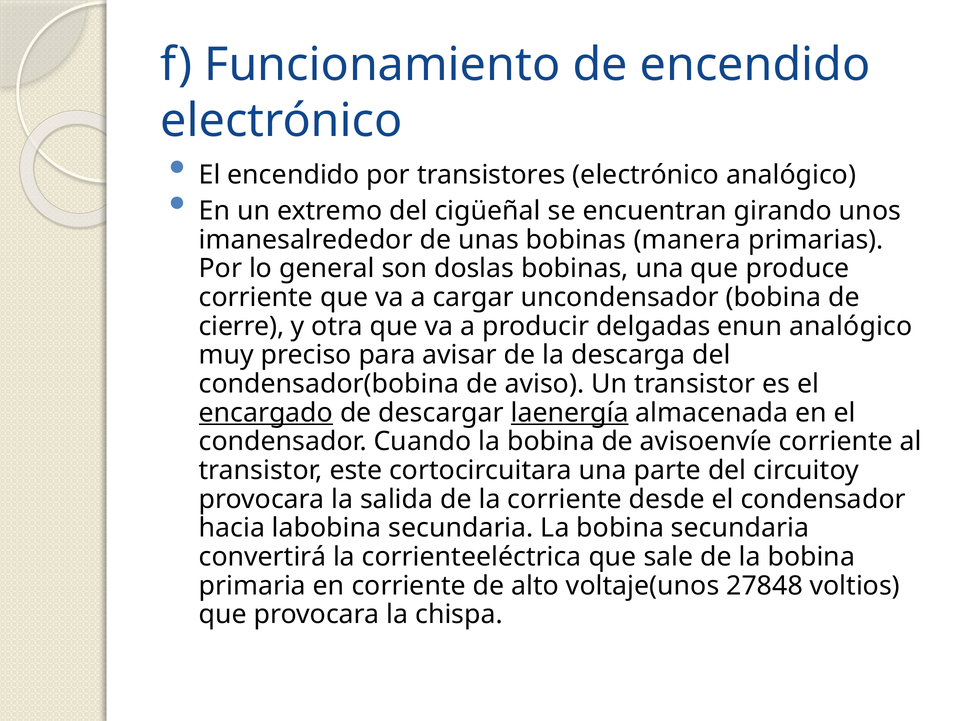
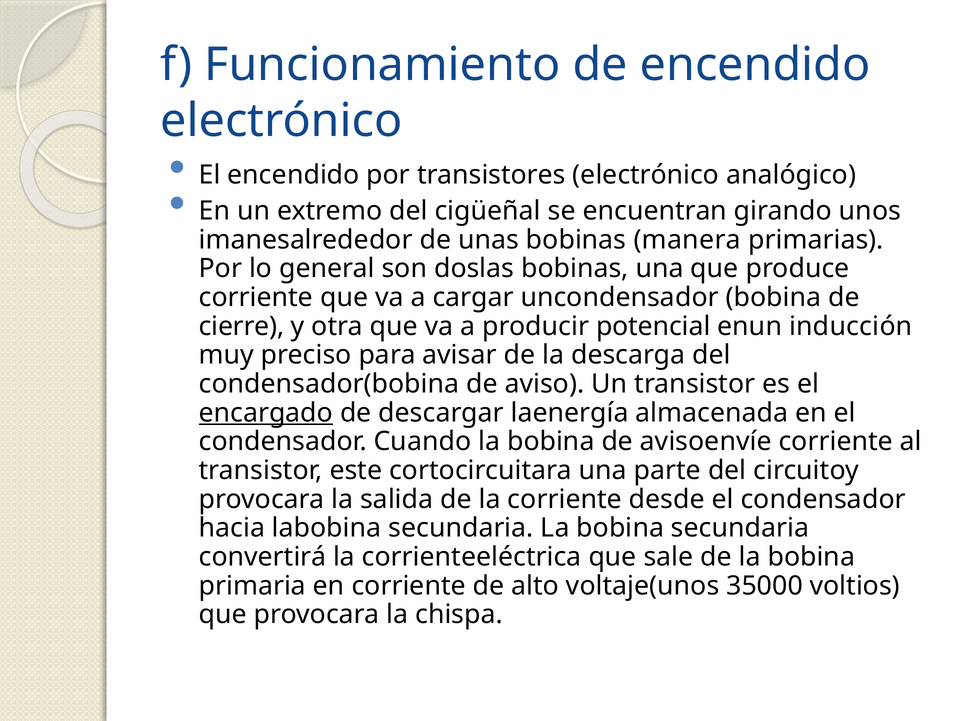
delgadas: delgadas -> potencial (653, 326)
enun analógico: analógico -> inducción (851, 326)
laenergía underline: present -> none (570, 413)
27848: 27848 -> 35000 (765, 586)
